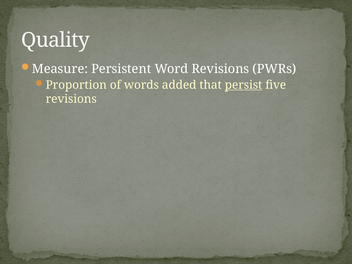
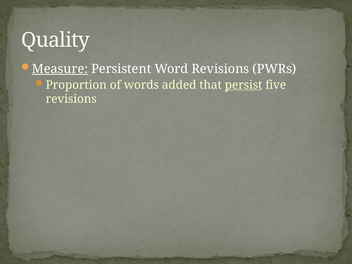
Measure underline: none -> present (60, 69)
